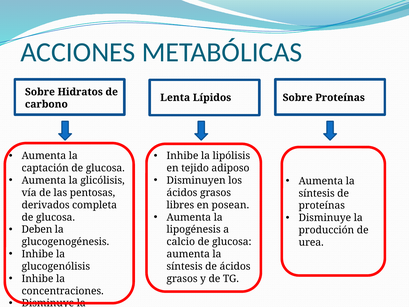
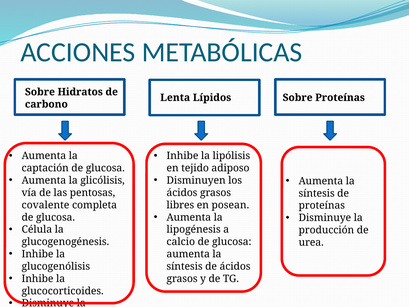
derivados: derivados -> covalente (46, 205)
Deben: Deben -> Célula (37, 229)
concentraciones: concentraciones -> glucocorticoides (63, 291)
